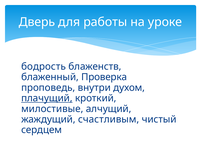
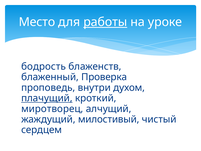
Дверь: Дверь -> Место (37, 22)
работы underline: none -> present (105, 22)
милостивые: милостивые -> миротворец (52, 109)
счастливым: счастливым -> милостивый (109, 119)
